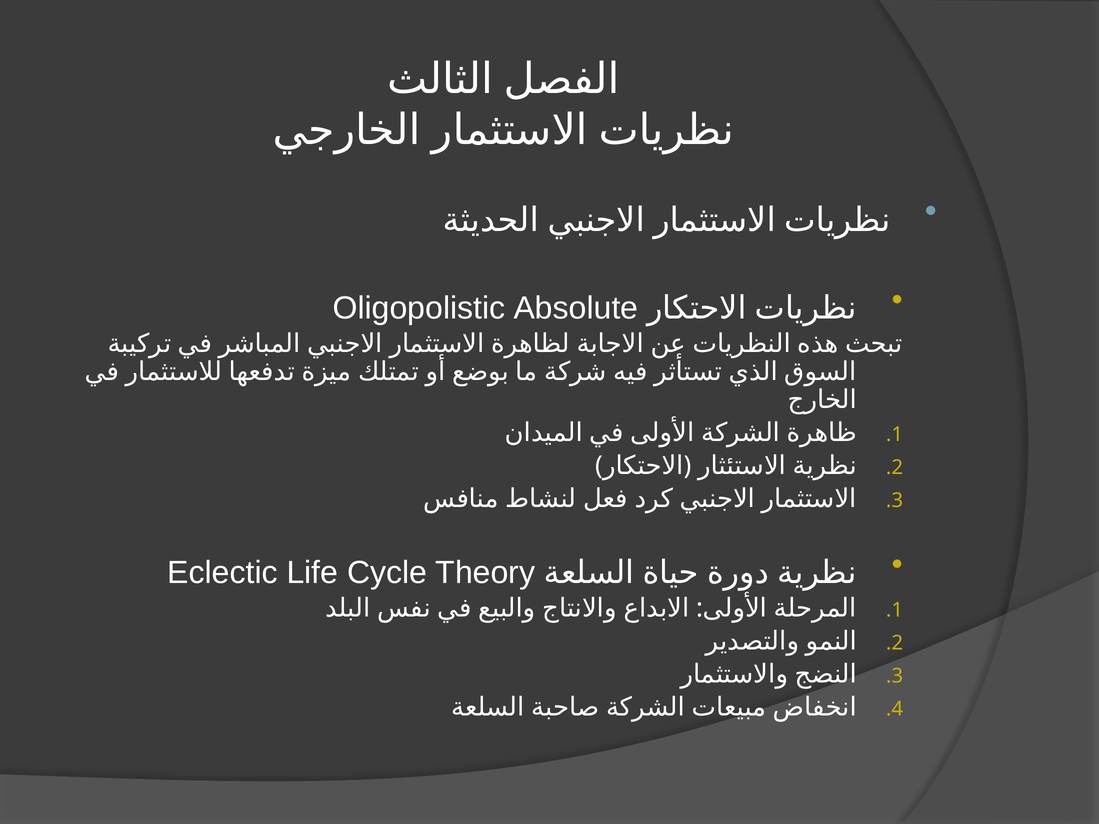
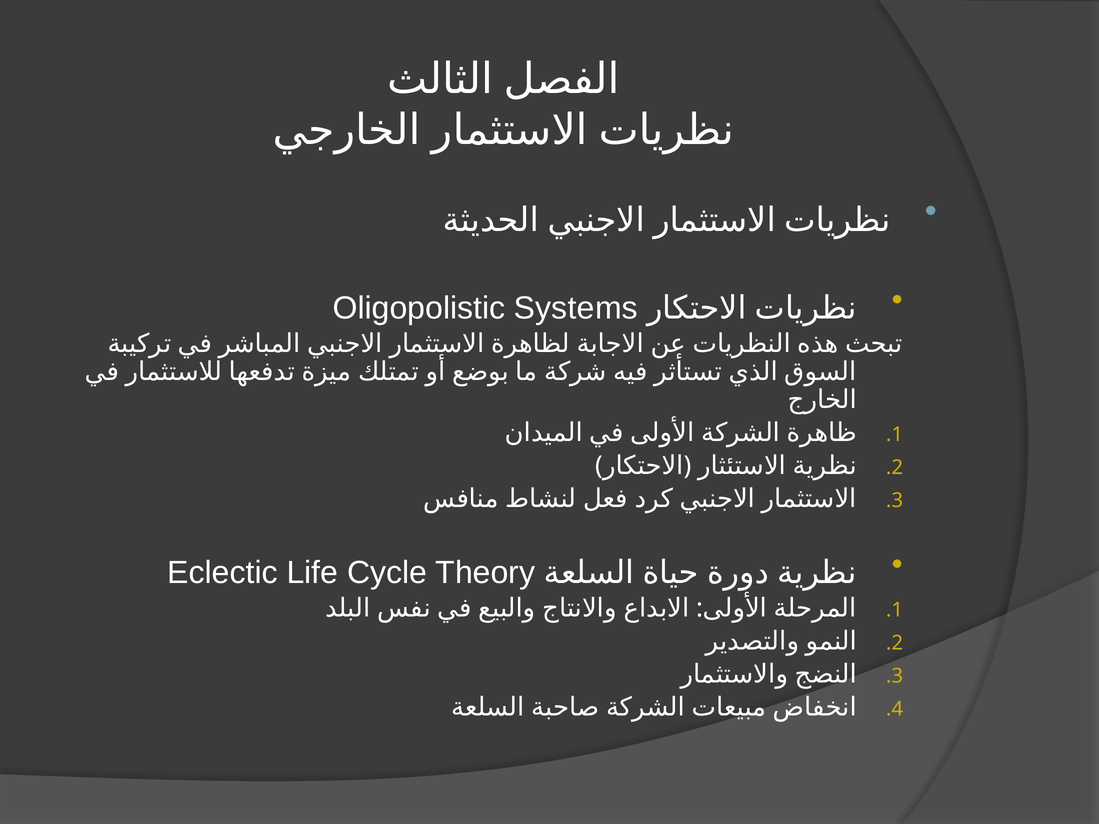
Absolute: Absolute -> Systems (576, 308)
